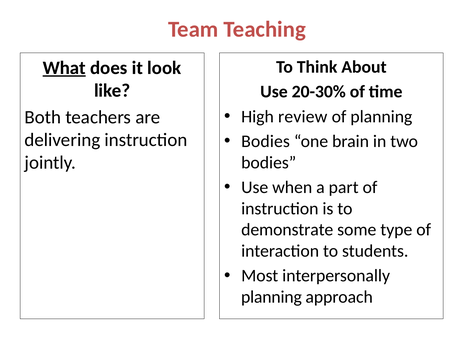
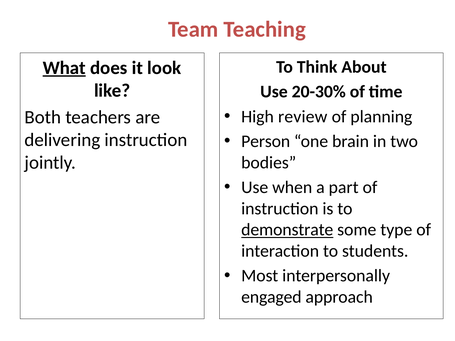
Bodies: Bodies -> Person (266, 141)
demonstrate underline: none -> present (287, 230)
planning: planning -> engaged (271, 297)
